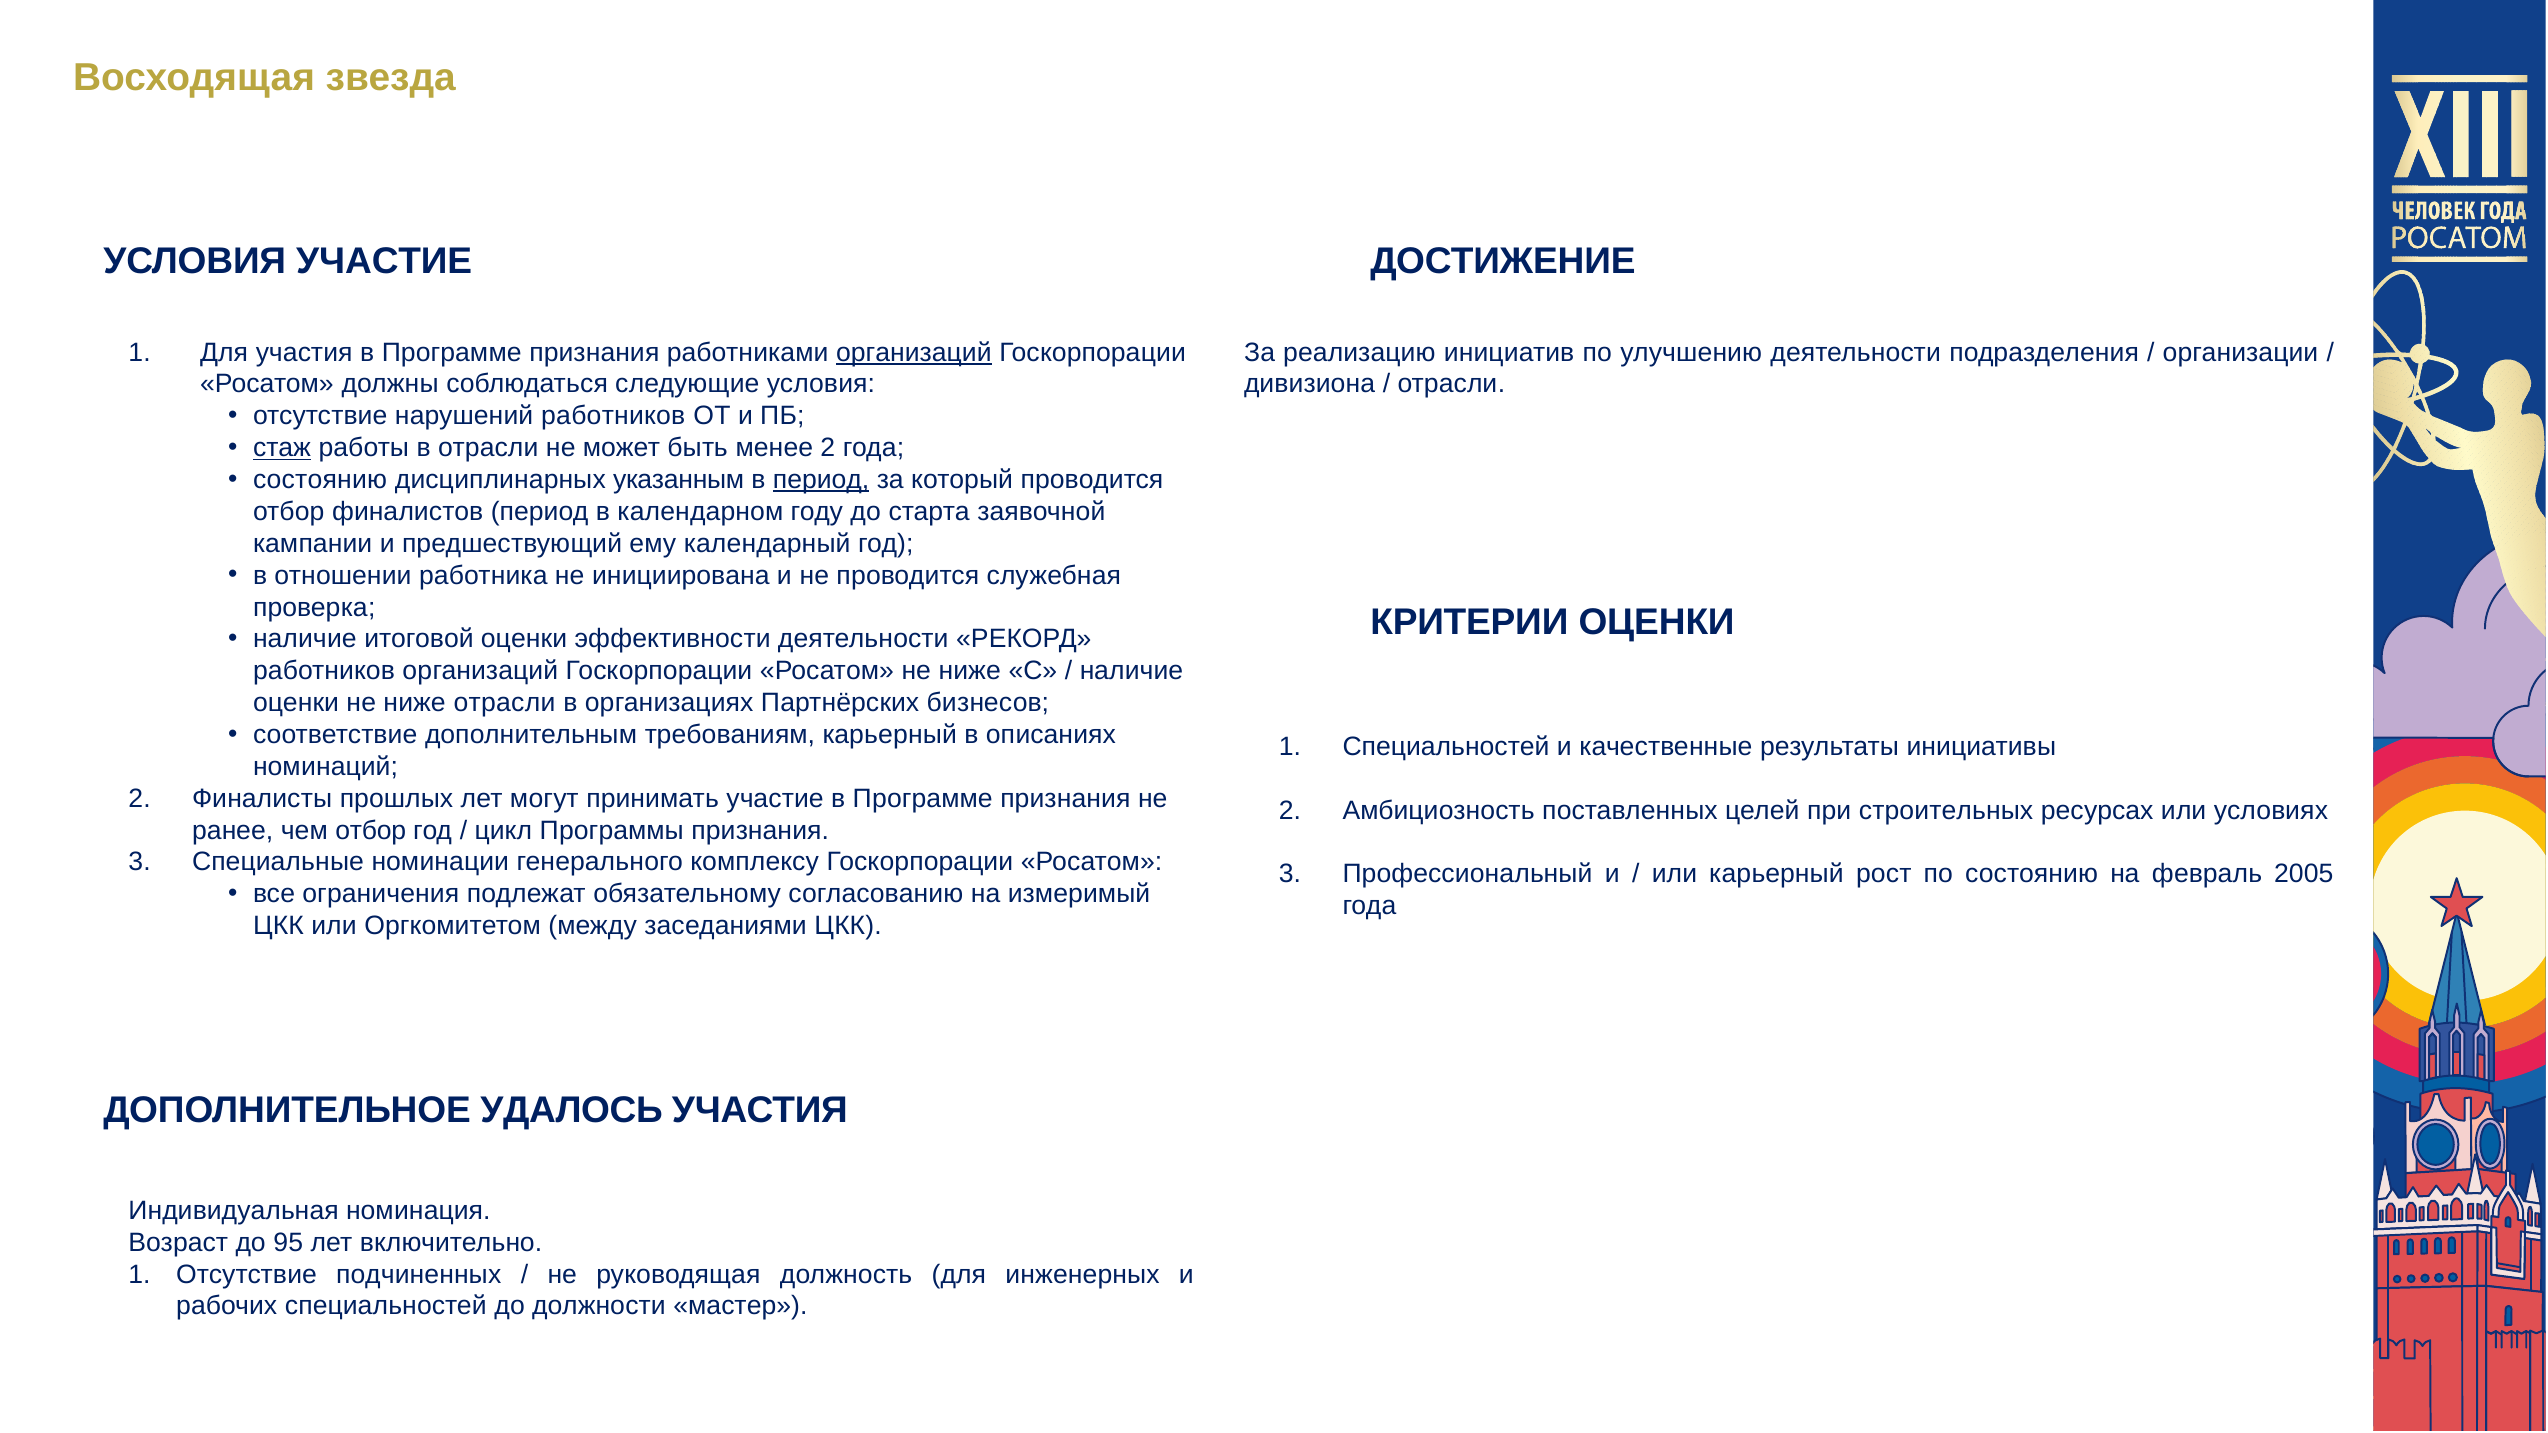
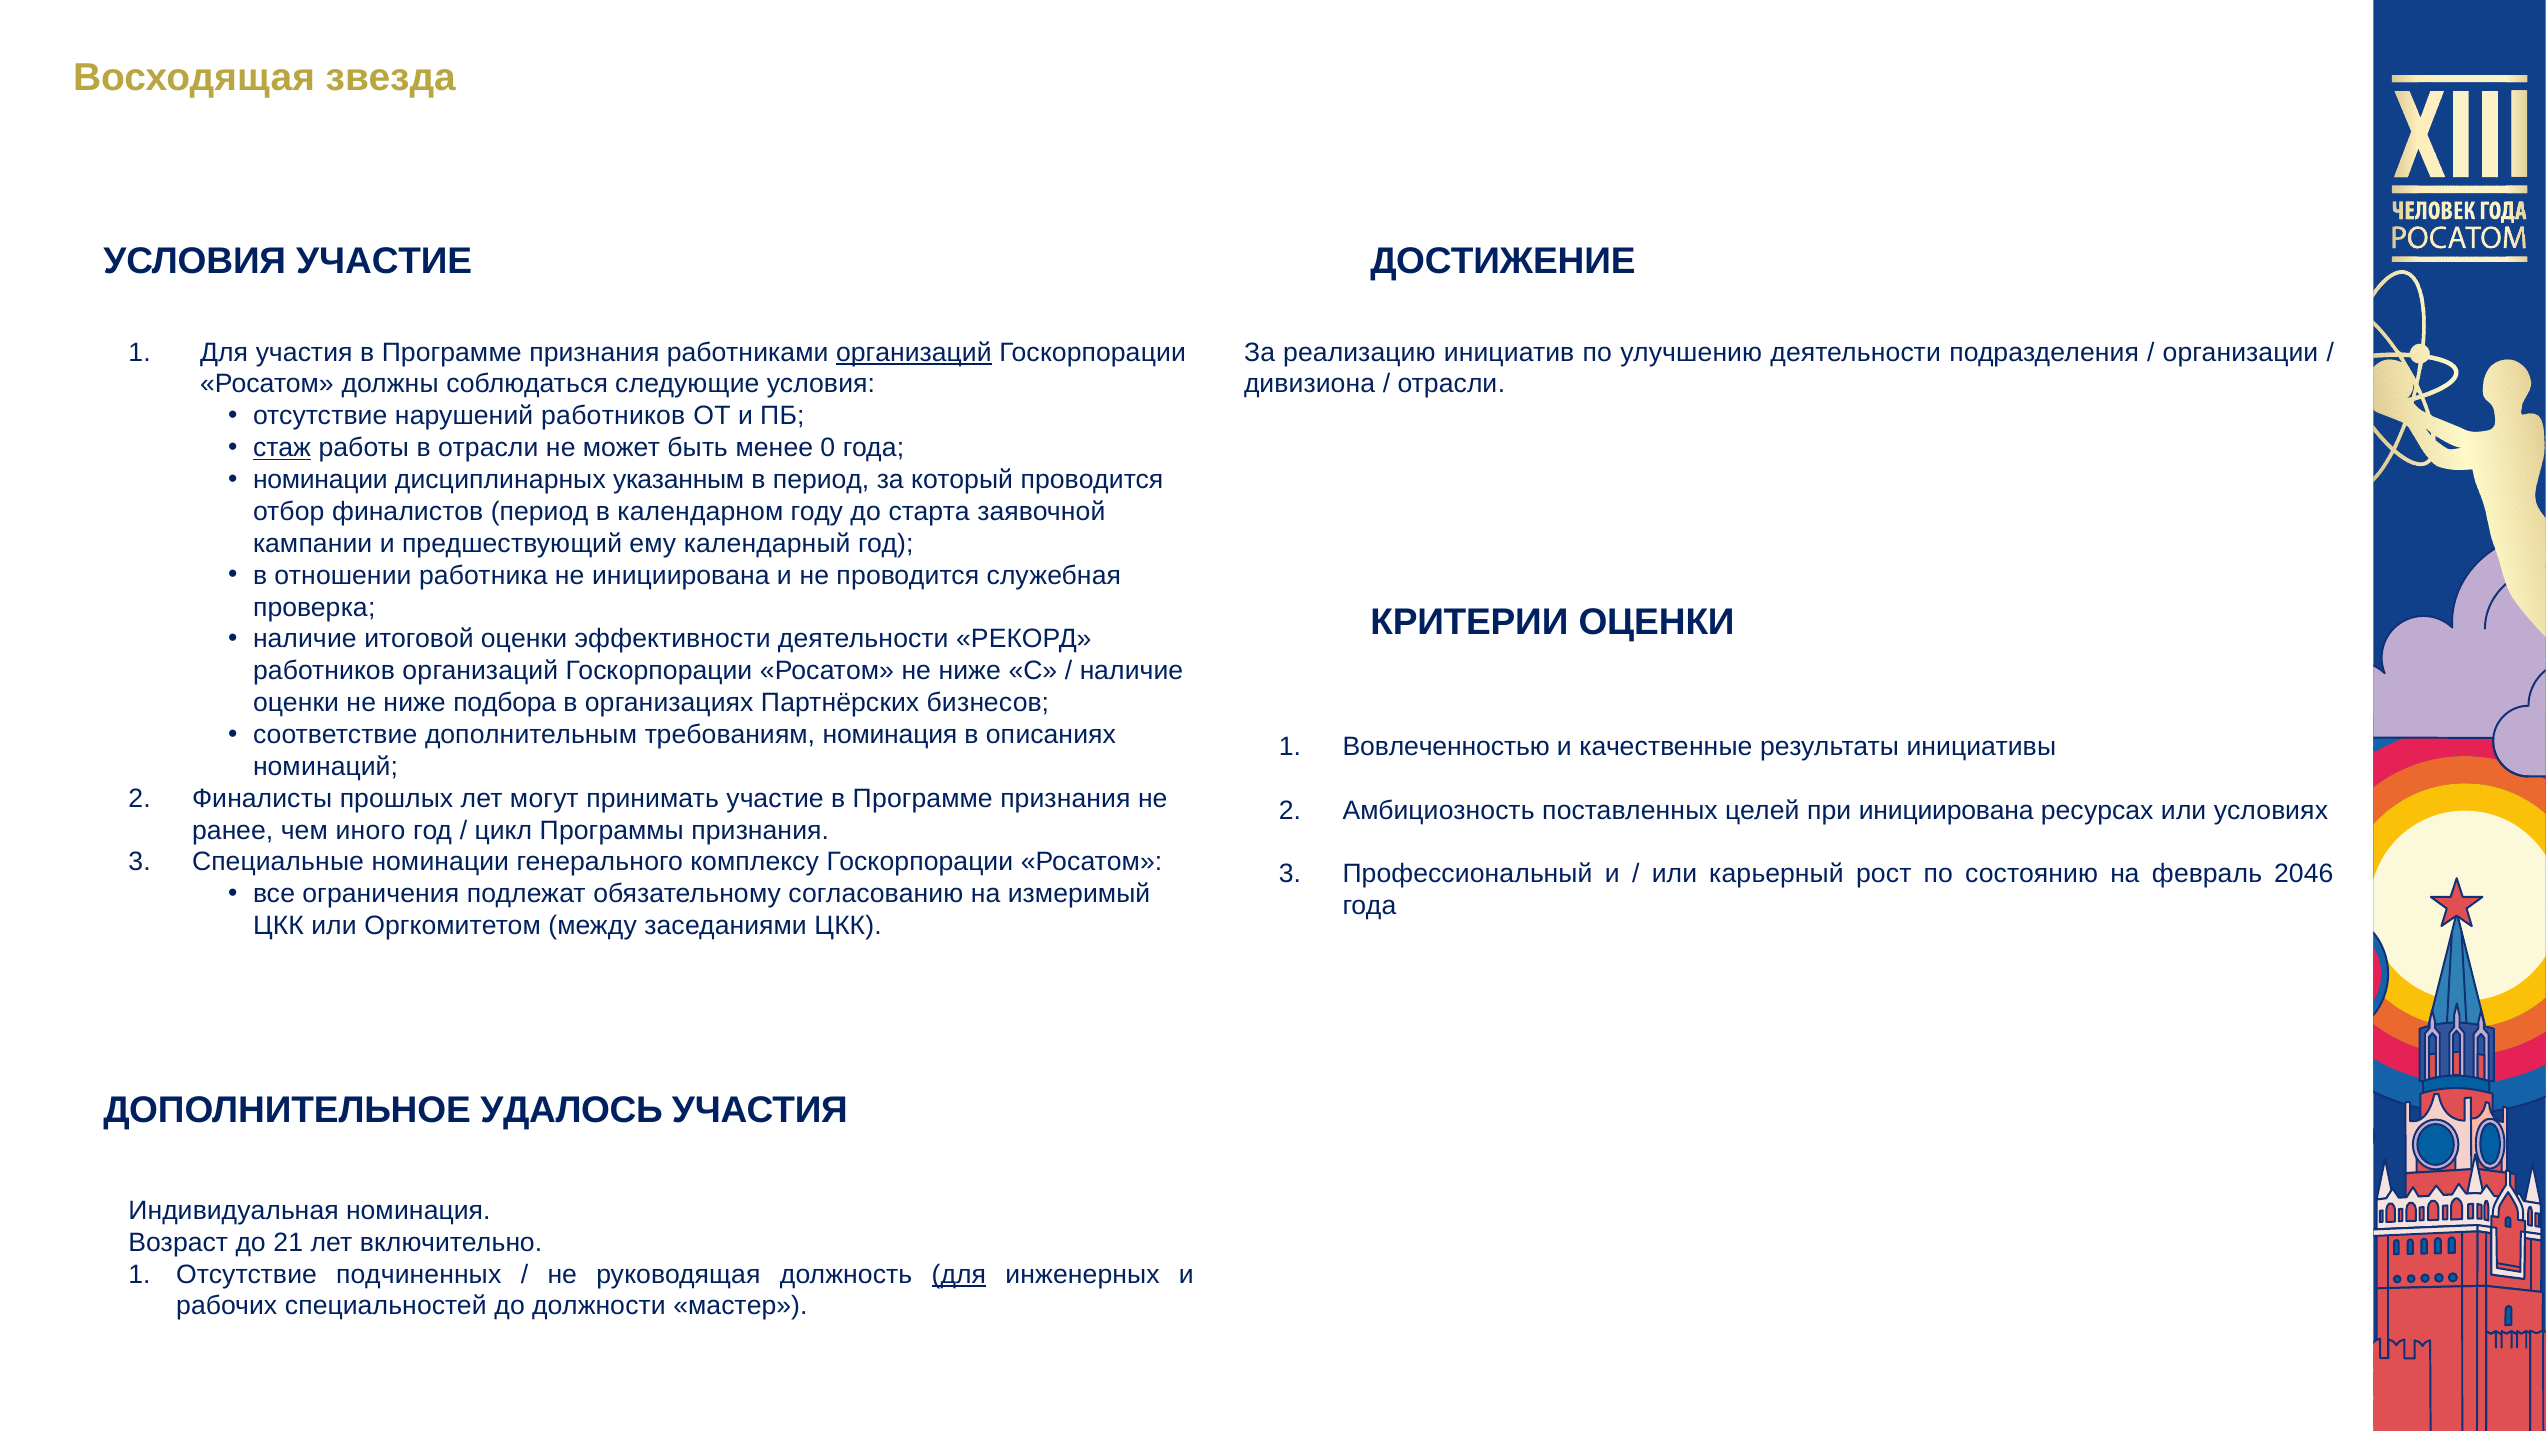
менее 2: 2 -> 0 (828, 448)
состоянию: состоянию -> номинации (320, 480)
период underline: present -> none (821, 480)
ниже отрасли: отрасли -> подбора (505, 703)
требованиям карьерный: карьерный -> номинация (890, 735)
1 Специальностей: Специальностей -> Вовлеченностью (1446, 747)
при строительных: строительных -> инициирована (1946, 811)
чем отбор: отбор -> иного (371, 831)
2005: 2005 -> 2046 (2304, 874)
95: 95 -> 21 (288, 1243)
для underline: none -> present (959, 1275)
